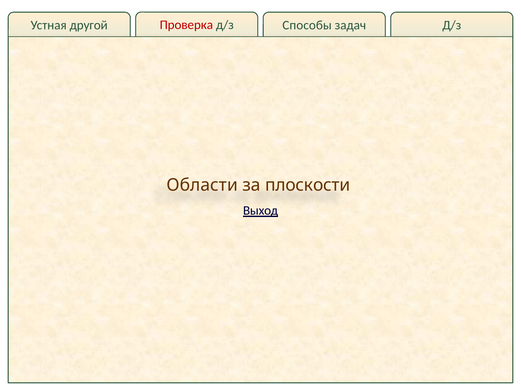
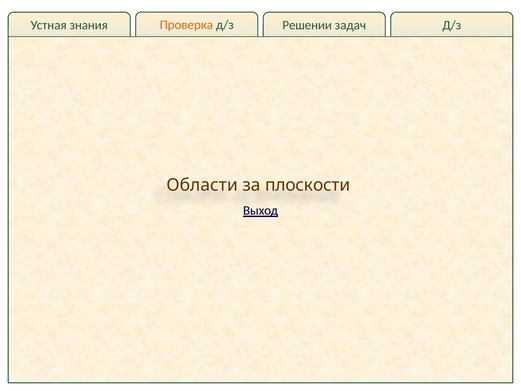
Проверка colour: red -> orange (186, 25)
другой: другой -> знания (89, 25)
Способы: Способы -> Решении (307, 25)
